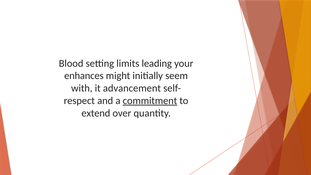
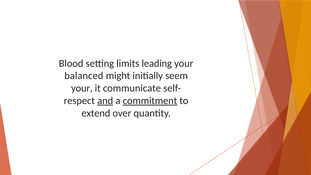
enhances: enhances -> balanced (84, 76)
with: with -> your (82, 88)
advancement: advancement -> communicate (132, 88)
and underline: none -> present (105, 101)
